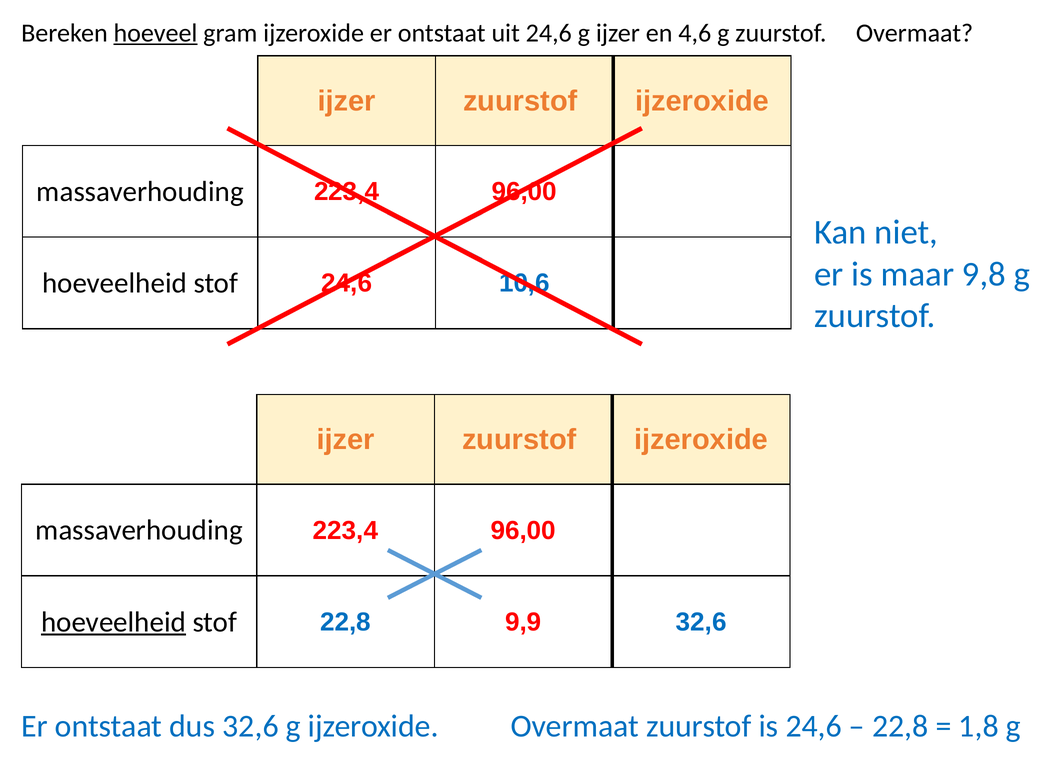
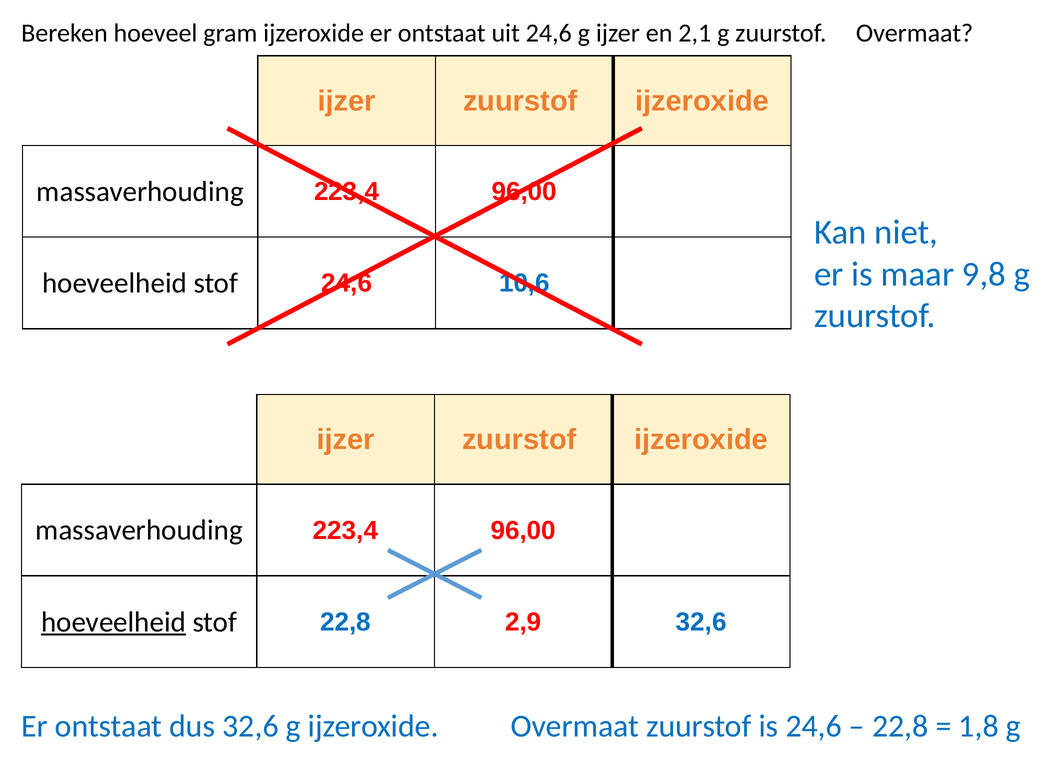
hoeveel underline: present -> none (155, 33)
4,6: 4,6 -> 2,1 (695, 33)
9,9: 9,9 -> 2,9 (523, 622)
